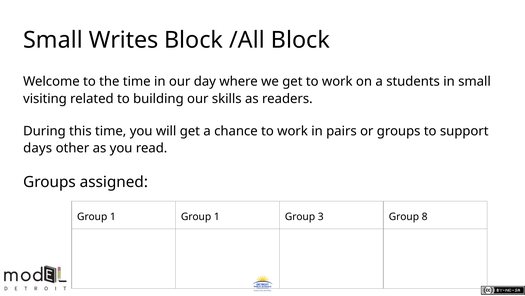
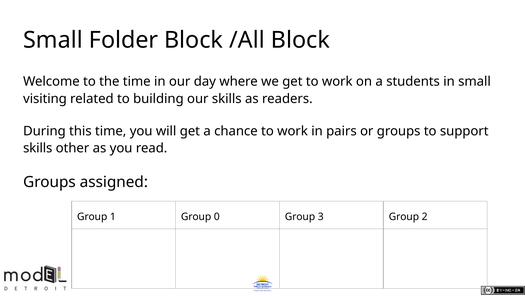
Writes: Writes -> Folder (124, 40)
days: days -> skills (38, 148)
1 Group 1: 1 -> 0 (217, 216)
8: 8 -> 2 (425, 216)
